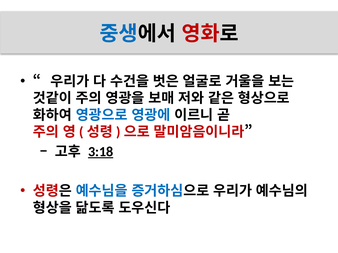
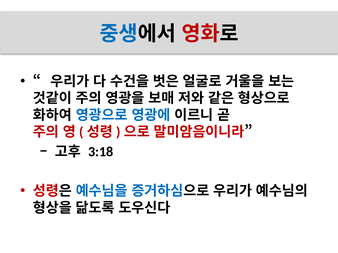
3:18 underline: present -> none (101, 152)
